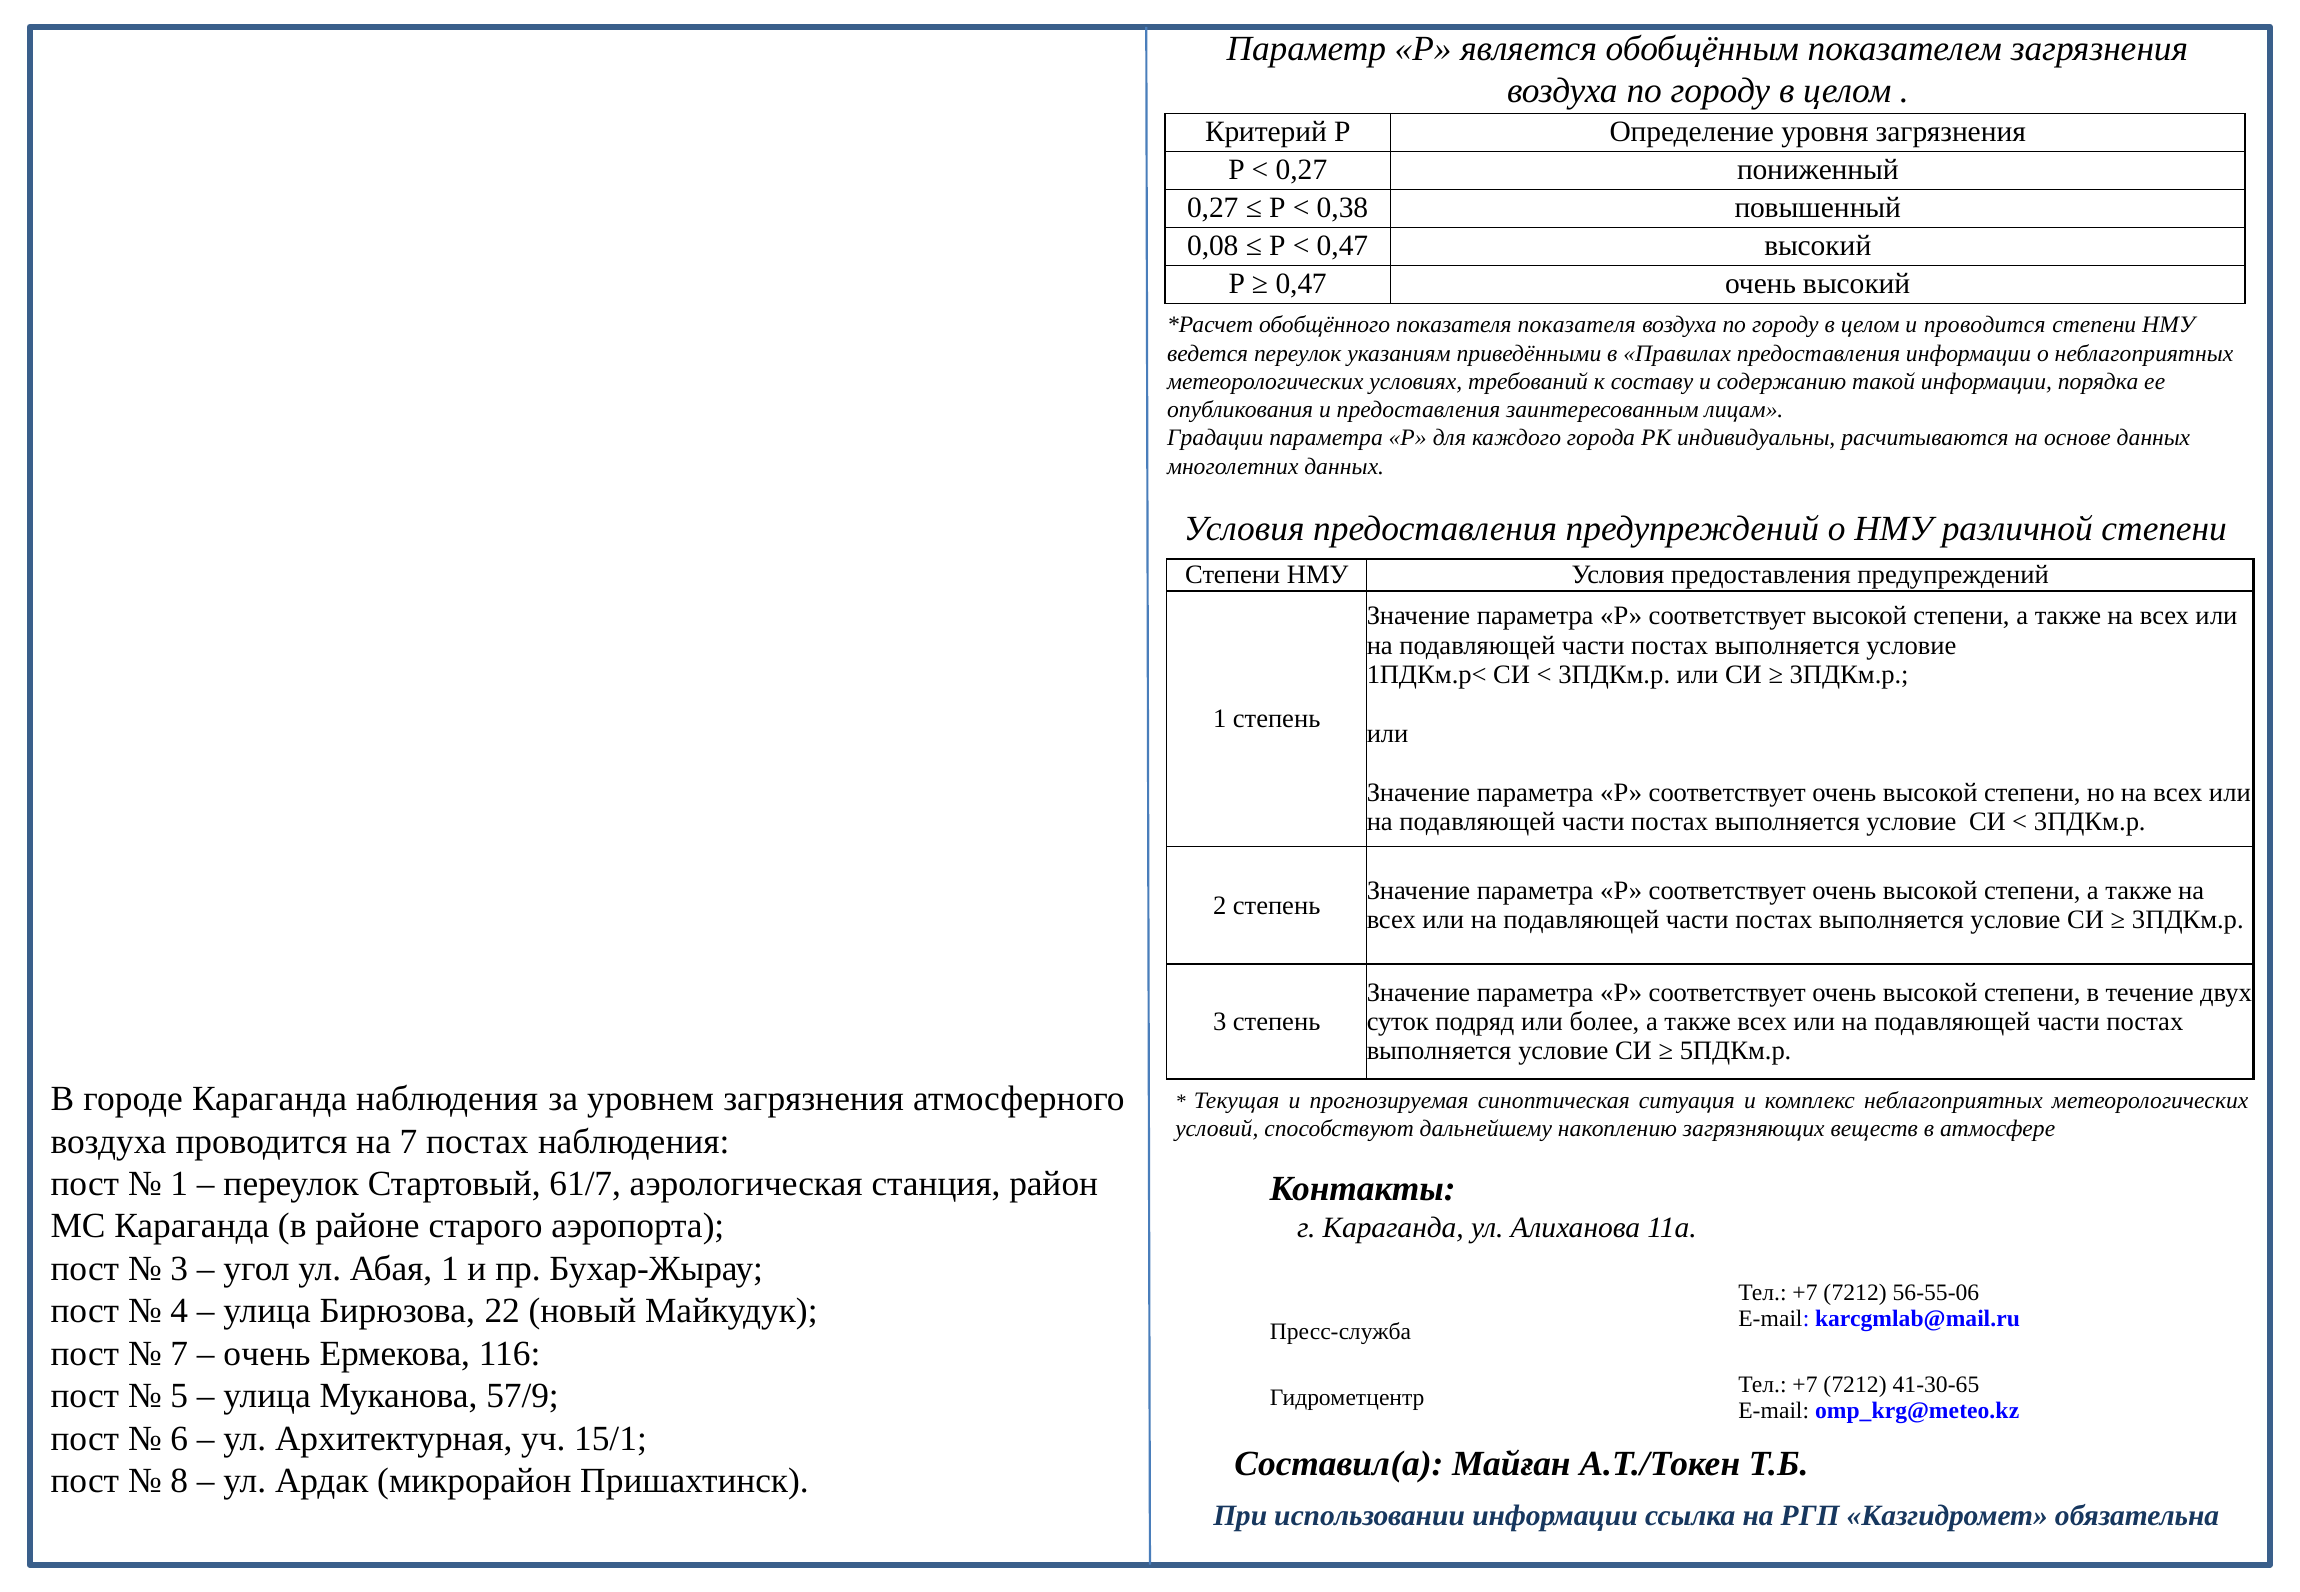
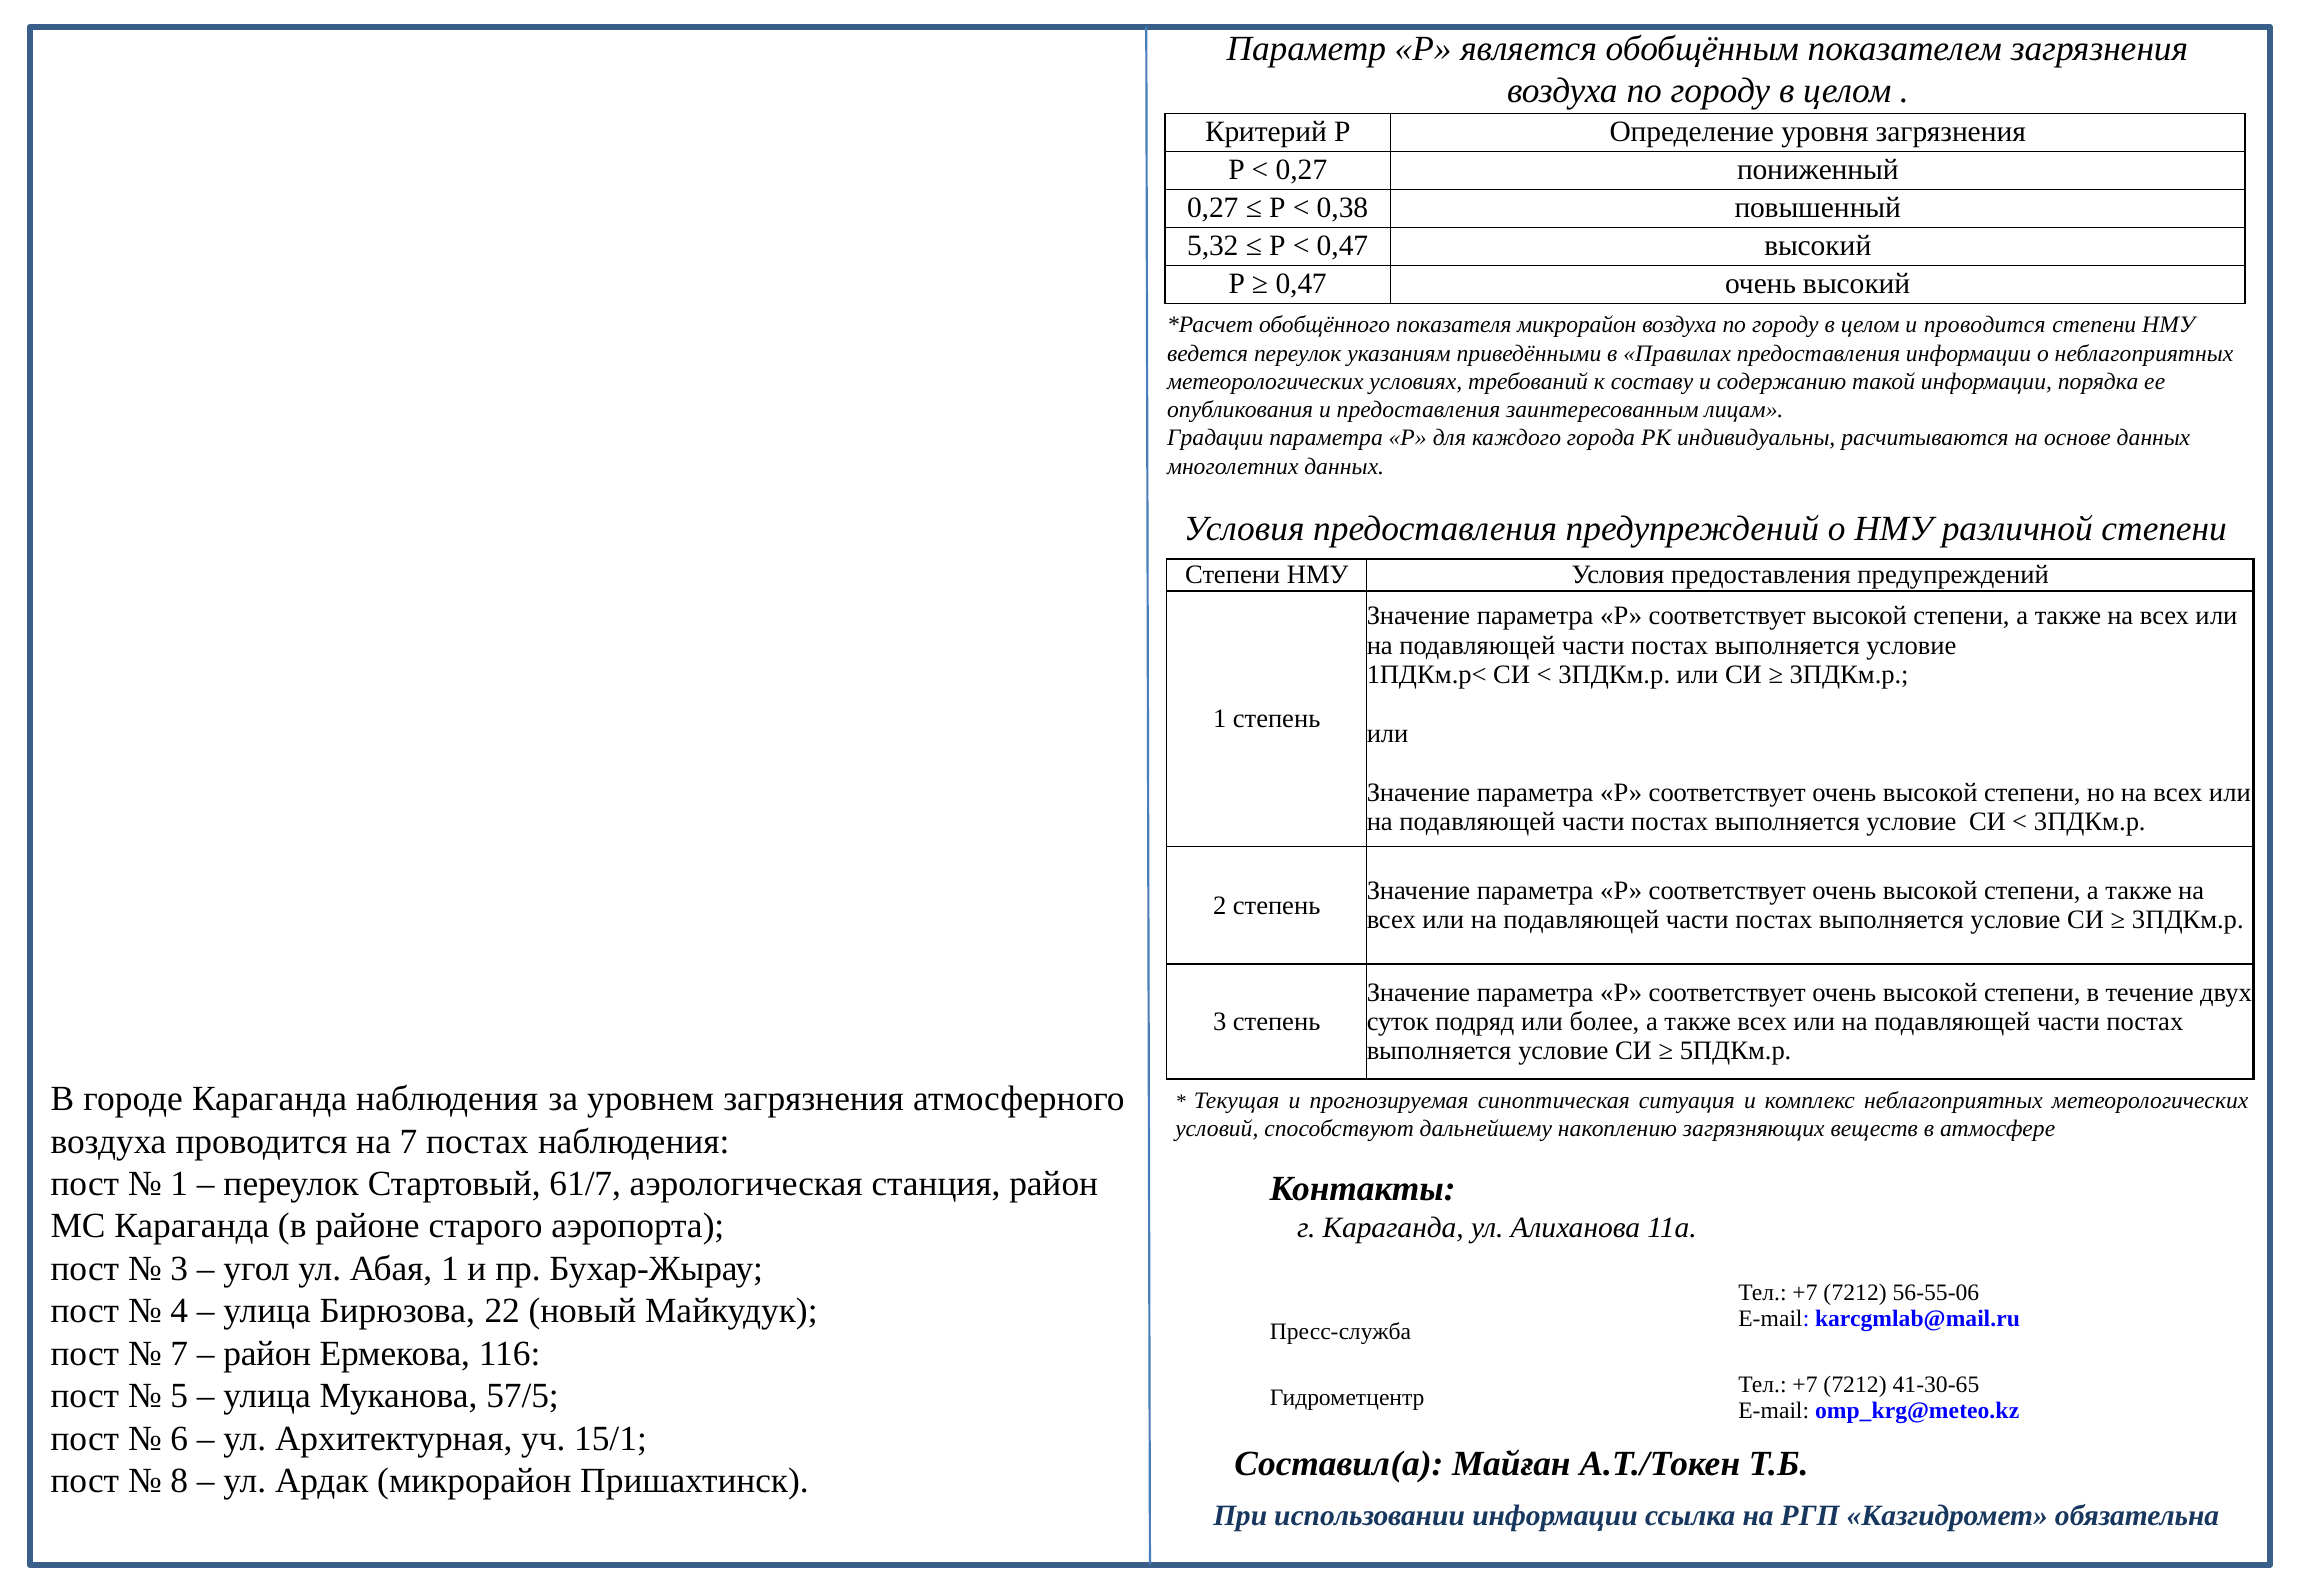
0,08: 0,08 -> 5,32 (1213, 246)
показателя показателя: показателя -> микрорайон (1577, 325)
очень: очень -> район (267, 1354)
57/9: 57/9 -> 57/5 (523, 1396)
